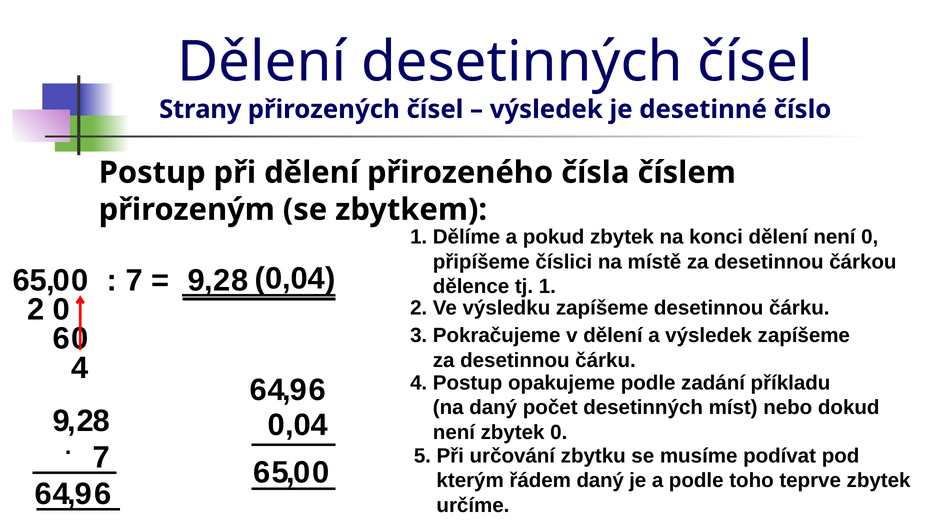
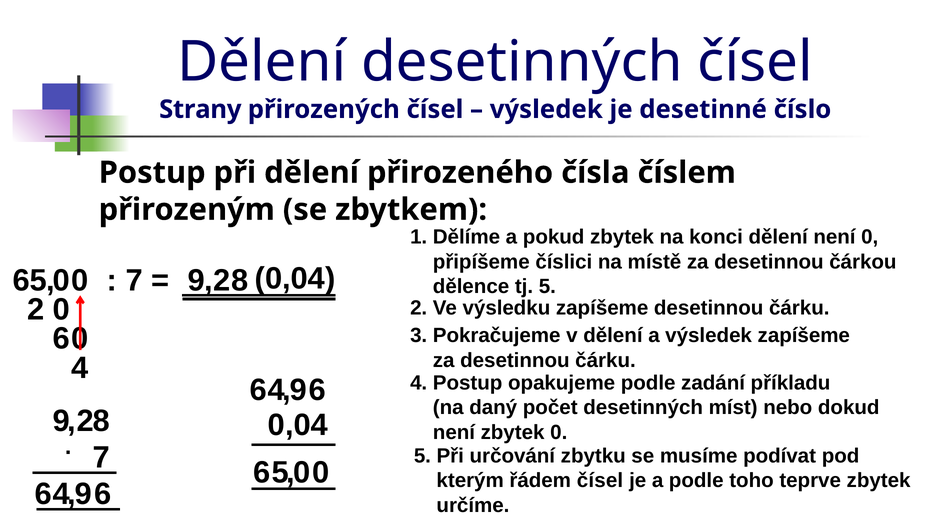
tj 1: 1 -> 5 (547, 286)
řádem daný: daný -> čísel (600, 480)
